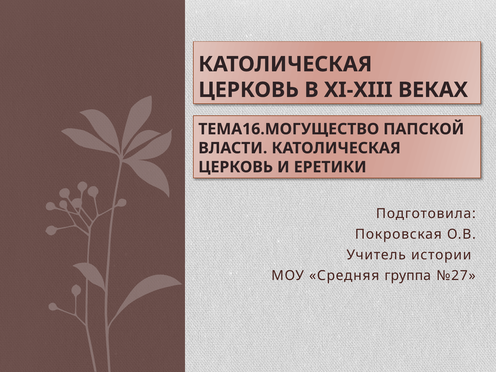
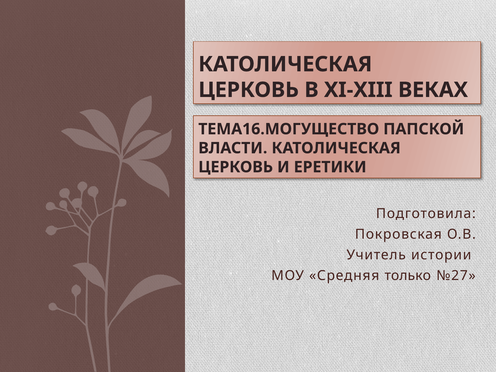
группа: группа -> только (408, 276)
